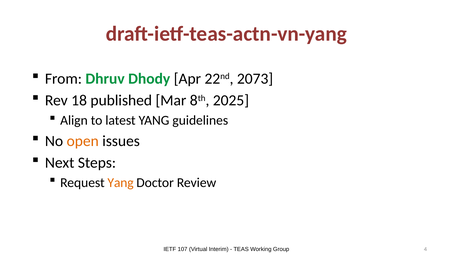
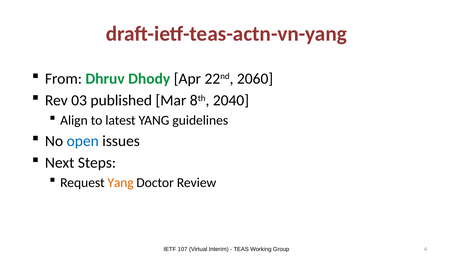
2073: 2073 -> 2060 (255, 79)
18: 18 -> 03 (79, 101)
2025: 2025 -> 2040 (231, 101)
open colour: orange -> blue (83, 141)
